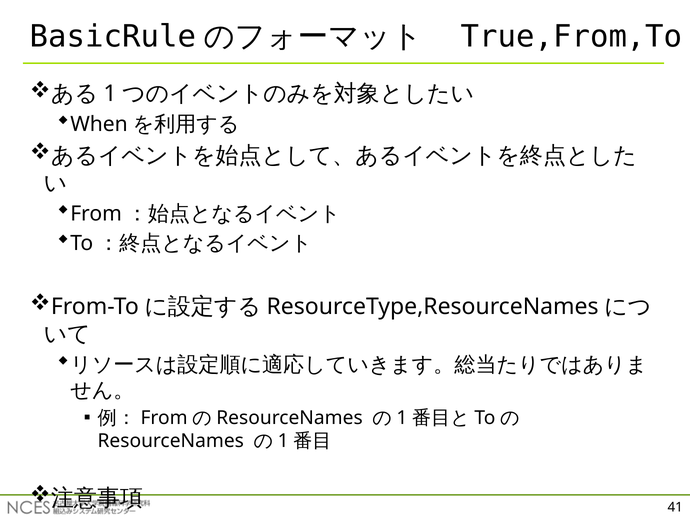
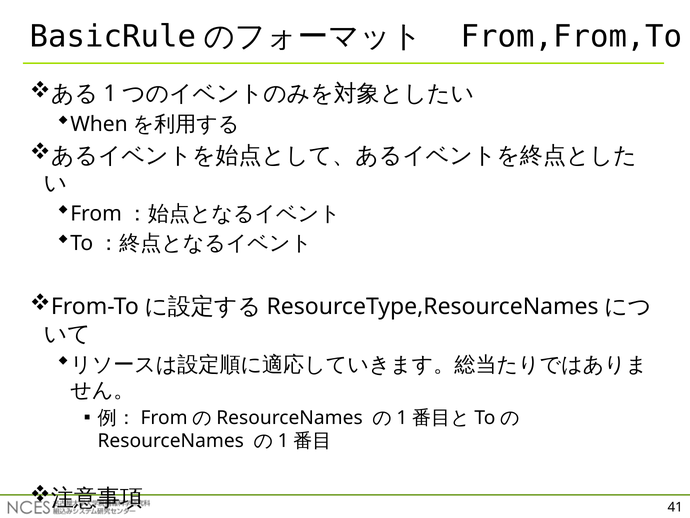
True,From,To: True,From,To -> From,From,To (572, 37)
